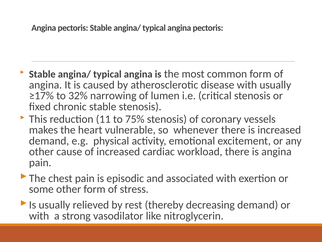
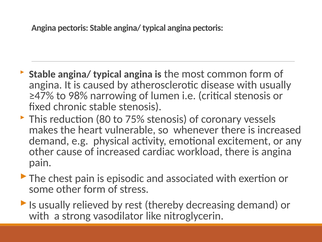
≥17%: ≥17% -> ≥47% (41, 96)
32%: 32% -> 98% (78, 96)
11: 11 -> 80 (103, 119)
